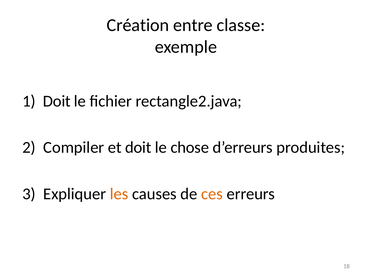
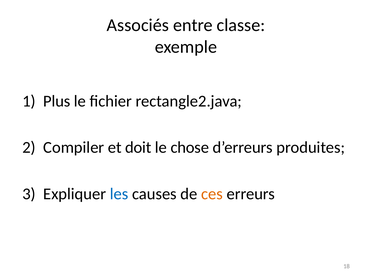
Création: Création -> Associés (138, 25)
Doit: Doit -> Plus (57, 101)
les colour: orange -> blue (119, 194)
